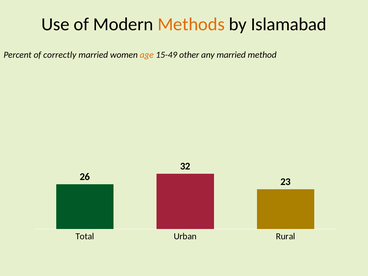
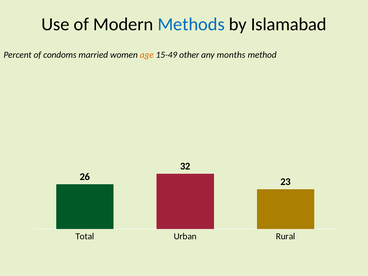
Methods colour: orange -> blue (191, 24)
correctly: correctly -> condoms (60, 55)
any married: married -> months (231, 55)
